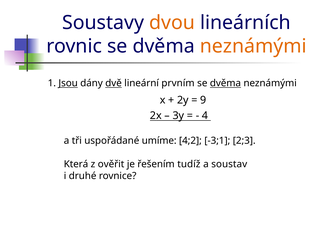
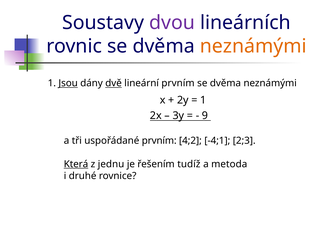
dvou colour: orange -> purple (172, 23)
dvěma underline: present -> none (225, 83)
9: 9 -> 1 (203, 100)
4: 4 -> 9 (205, 116)
uspořádané umíme: umíme -> prvním (159, 141)
-3;1: -3;1 -> -4;1 (217, 141)
Která underline: none -> present (76, 164)
ověřit: ověřit -> jednu (111, 164)
soustav: soustav -> metoda (229, 164)
